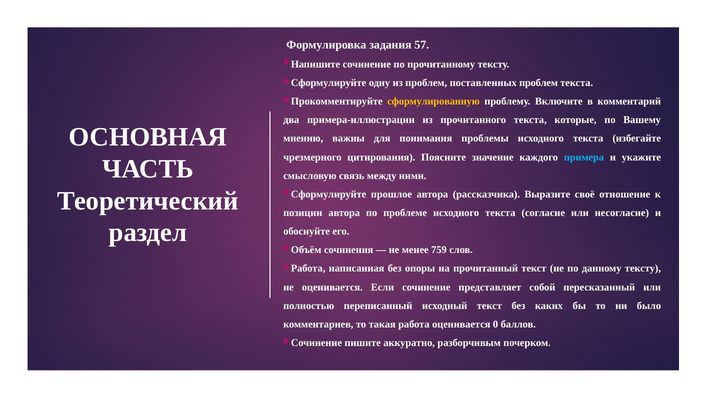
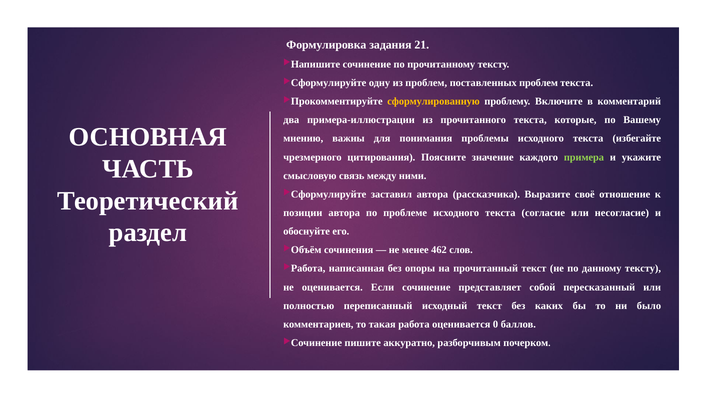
57: 57 -> 21 (422, 45)
примера colour: light blue -> light green (584, 157)
прошлое: прошлое -> заставил (391, 194)
759: 759 -> 462 (439, 250)
